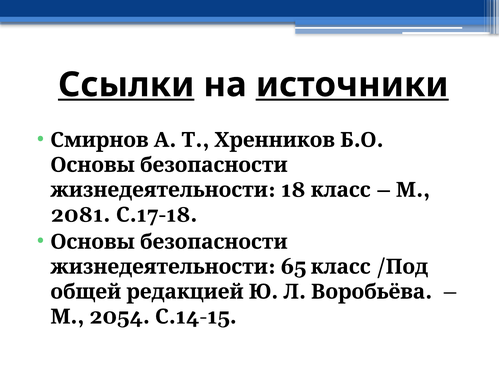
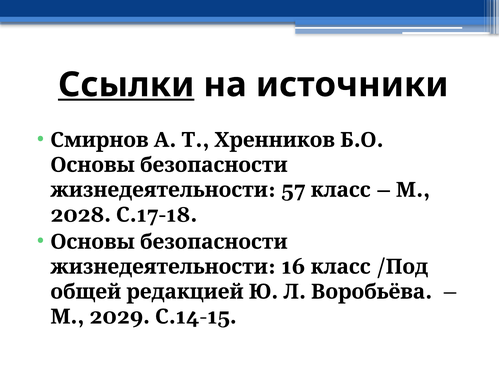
источники underline: present -> none (352, 85)
18: 18 -> 57 (293, 190)
2081: 2081 -> 2028 (81, 215)
65: 65 -> 16 (293, 267)
2054: 2054 -> 2029 (120, 317)
